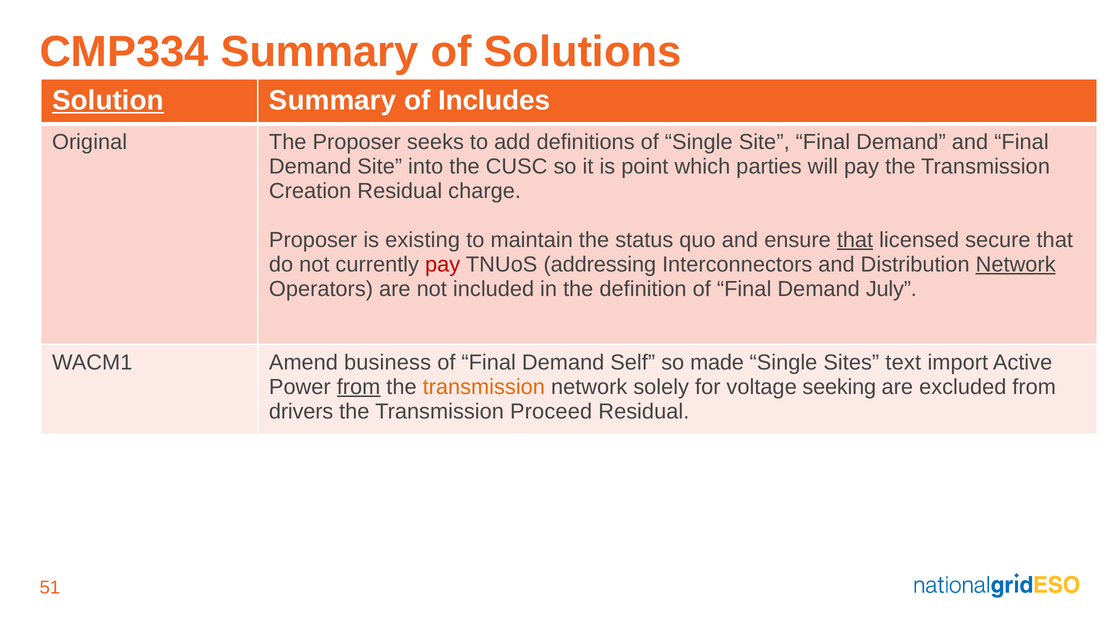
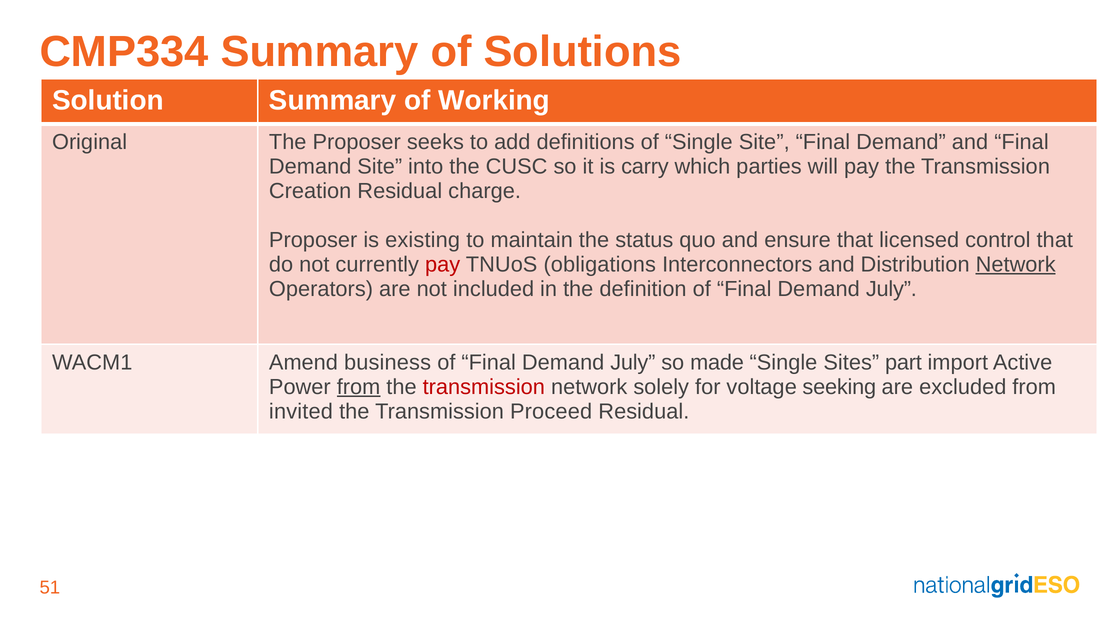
Solution underline: present -> none (108, 101)
Includes: Includes -> Working (494, 101)
point: point -> carry (645, 166)
that underline: present -> none (855, 240)
secure: secure -> control (998, 240)
addressing: addressing -> obligations (600, 264)
Self: Self -> July (633, 362)
text: text -> part (903, 362)
transmission colour: orange -> red (484, 387)
drivers: drivers -> invited (301, 411)
